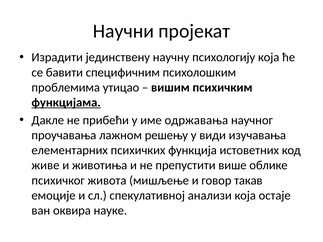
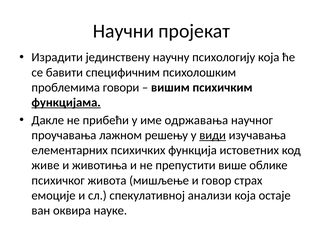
утицао: утицао -> говори (121, 88)
види underline: none -> present (213, 135)
такав: такав -> страх (248, 181)
